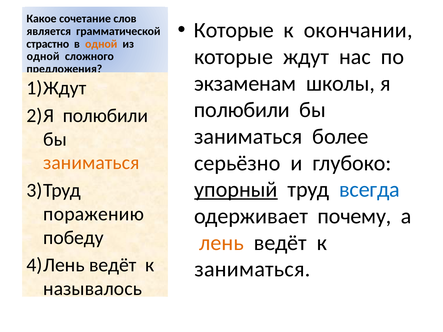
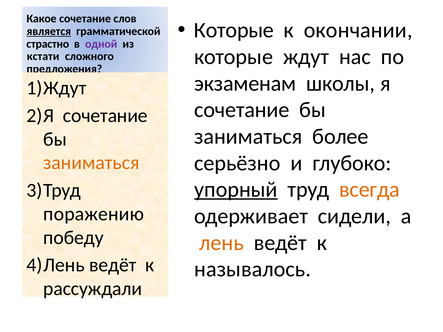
является underline: none -> present (49, 31)
одной colour: orange -> purple (101, 44)
одной: одной -> кстати (43, 56)
полюбили: полюбили -> сочетание (242, 110)
полюбили: полюбили -> сочетание (105, 116)
всегда colour: blue -> orange (369, 190)
почему: почему -> сидели (354, 216)
заниматься: заниматься -> называлось (253, 269)
называлось: называлось -> рассуждали (93, 289)
